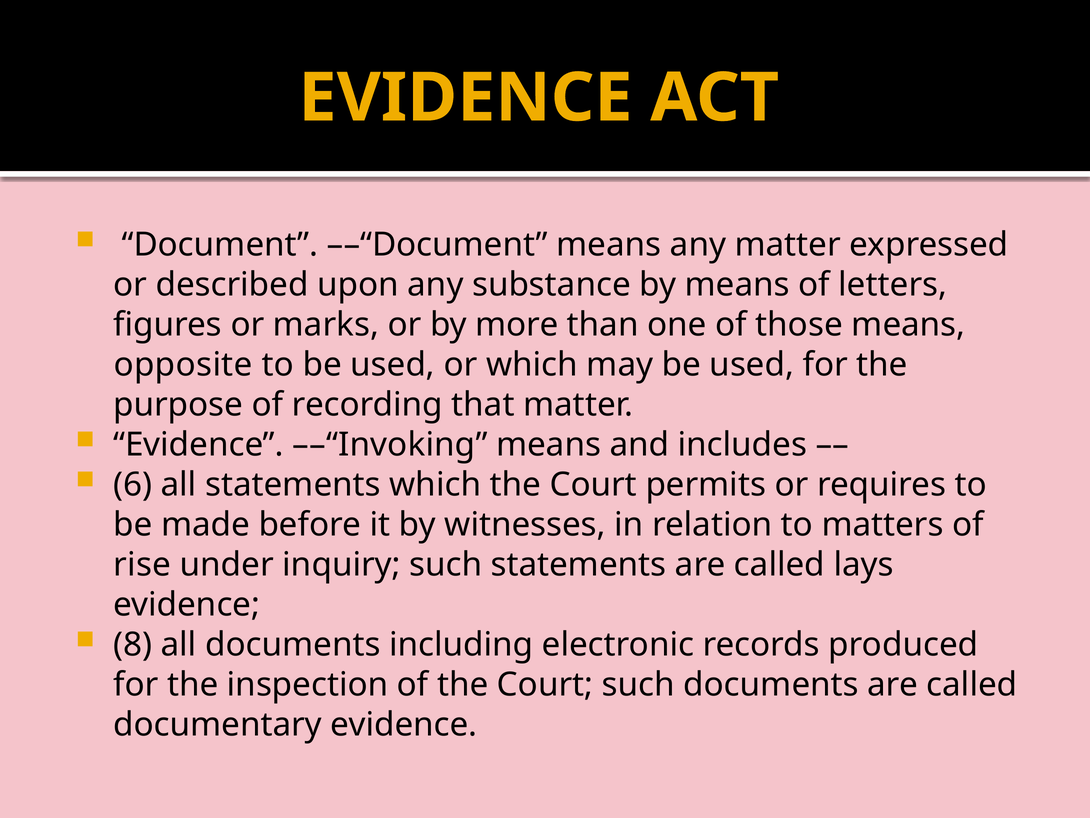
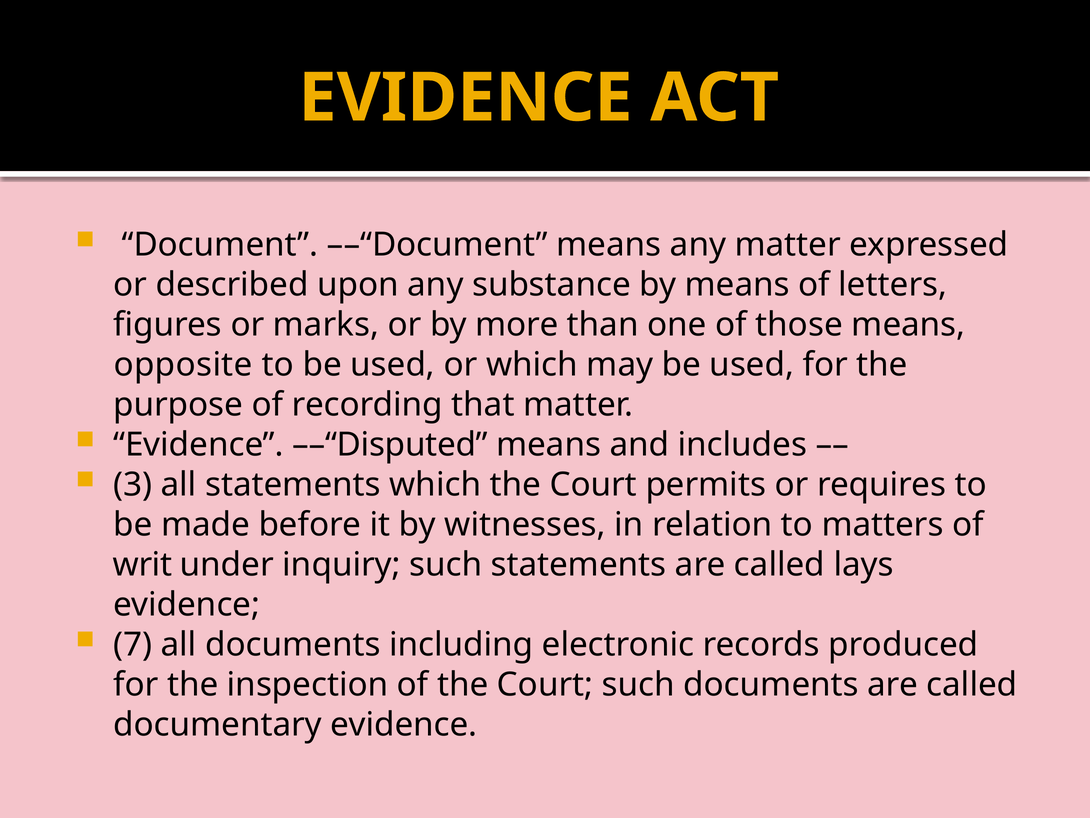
––“Invoking: ––“Invoking -> ––“Disputed (390, 445)
6: 6 -> 3 (133, 485)
rise: rise -> writ (142, 564)
8: 8 -> 7 (133, 644)
